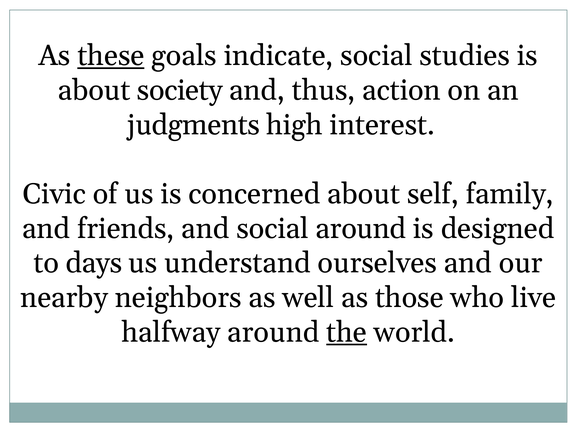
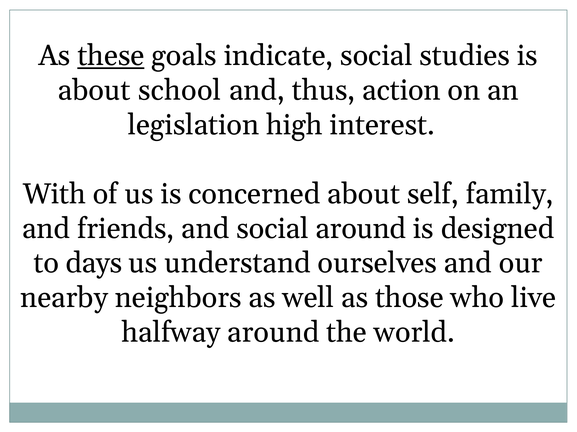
society: society -> school (180, 90)
judgments: judgments -> legislation (193, 125)
Civic: Civic -> With (54, 194)
the underline: present -> none (347, 333)
